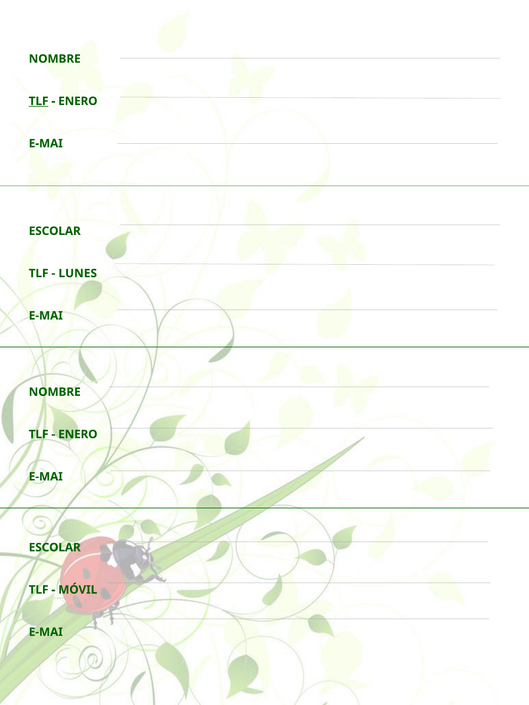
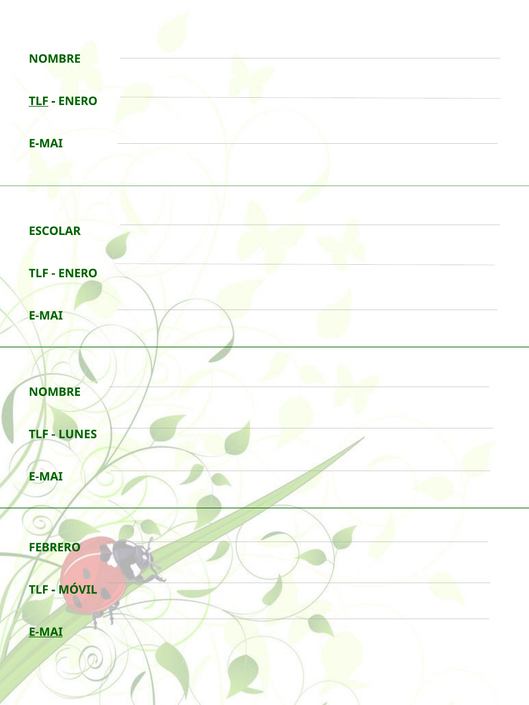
LUNES: LUNES -> ENERO (78, 273)
ENERO: ENERO -> LUNES (78, 435)
ESCOLAR: ESCOLAR -> FEBRERO (55, 548)
E-MAI underline: none -> present (46, 632)
